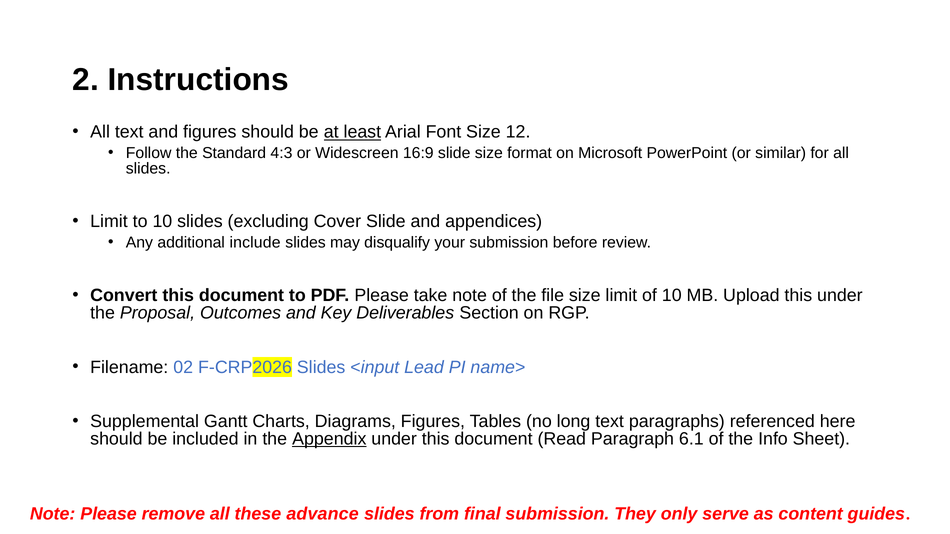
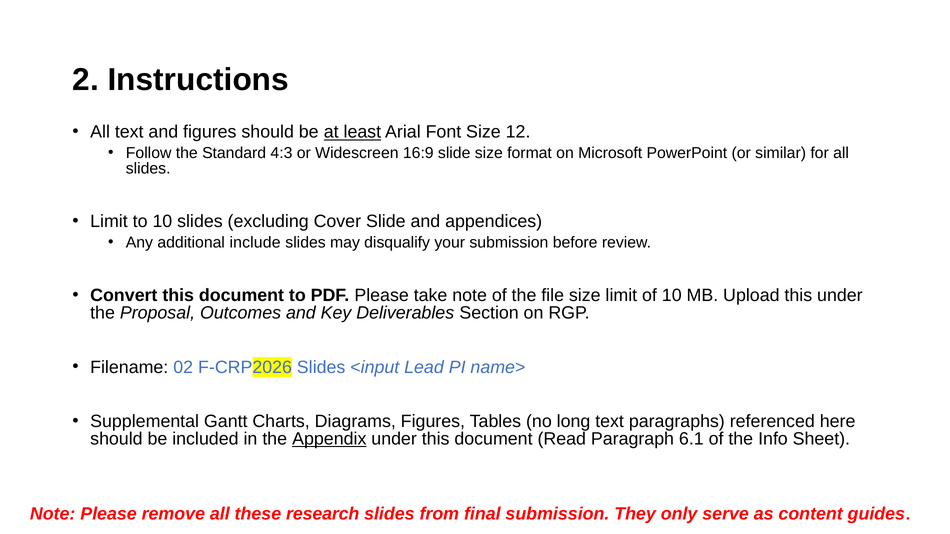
advance: advance -> research (323, 514)
